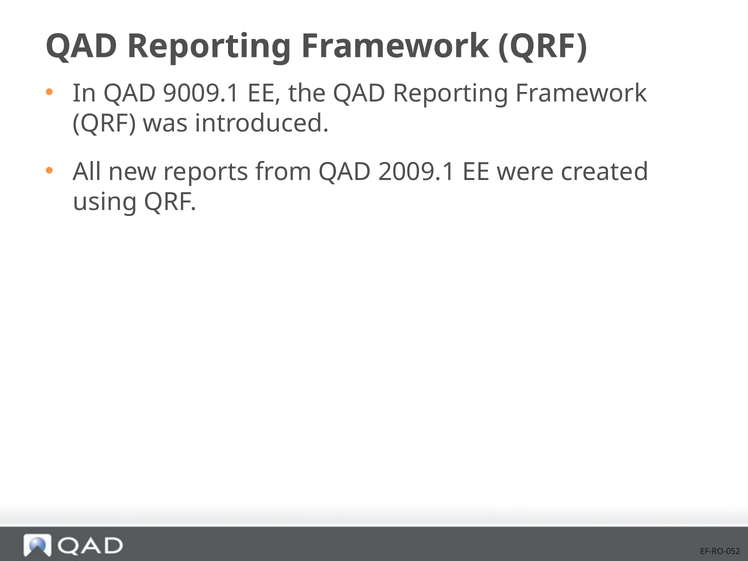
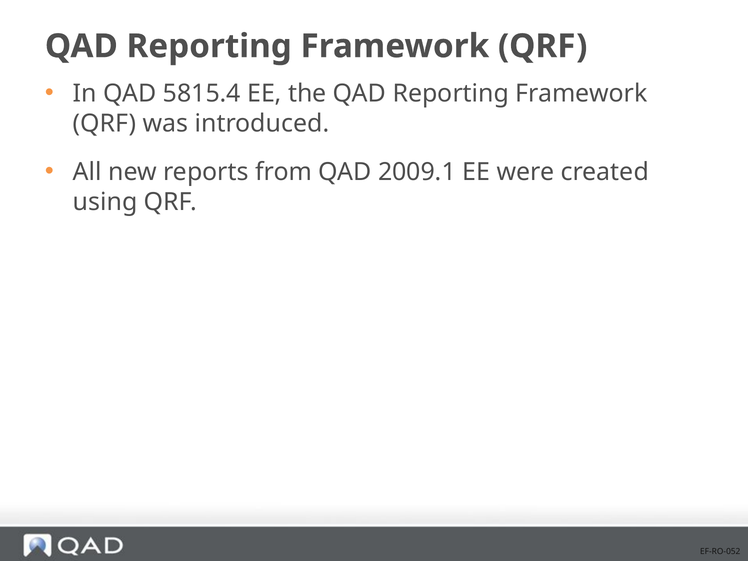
9009.1: 9009.1 -> 5815.4 (202, 93)
